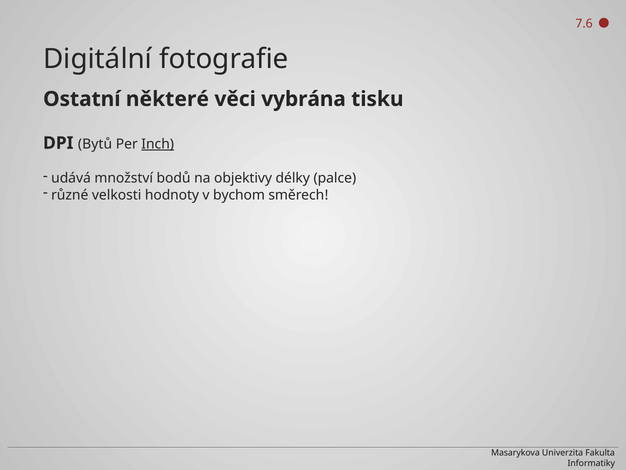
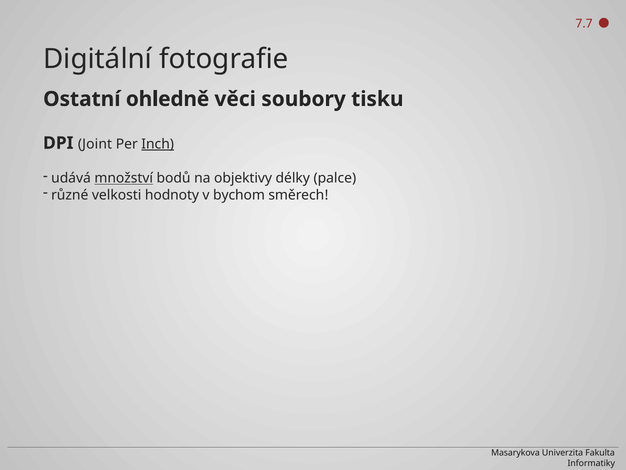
7.6: 7.6 -> 7.7 (584, 23)
některé: některé -> ohledně (168, 99)
vybrána: vybrána -> soubory (304, 99)
Bytů: Bytů -> Joint (95, 144)
množství underline: none -> present (124, 178)
